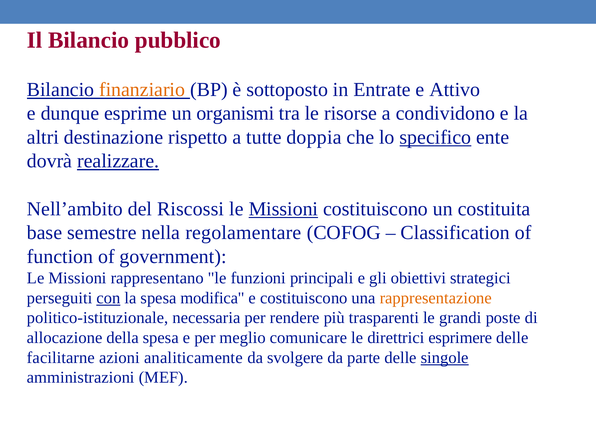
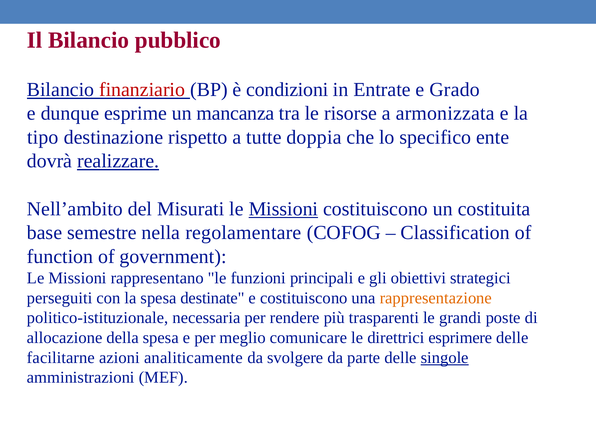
finanziario colour: orange -> red (142, 90)
sottoposto: sottoposto -> condizioni (287, 90)
Attivo: Attivo -> Grado (455, 90)
organismi: organismi -> mancanza (235, 113)
condividono: condividono -> armonizzata (445, 113)
altri: altri -> tipo (43, 137)
specifico underline: present -> none (435, 137)
Riscossi: Riscossi -> Misurati (191, 209)
con underline: present -> none (108, 298)
modifica: modifica -> destinate (213, 298)
